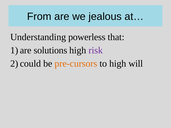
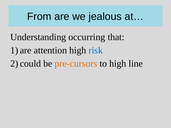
powerless: powerless -> occurring (87, 37)
solutions: solutions -> attention (50, 50)
risk colour: purple -> blue (96, 50)
will: will -> line (136, 64)
